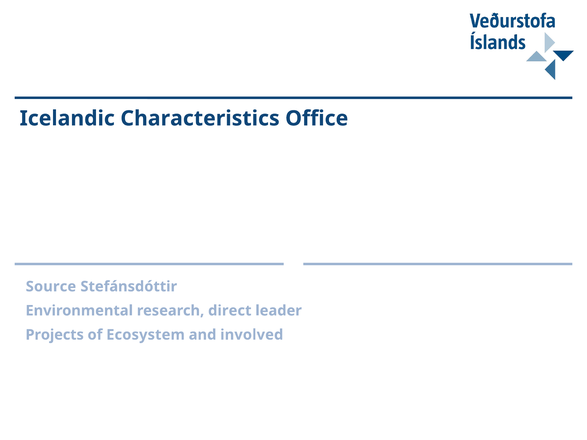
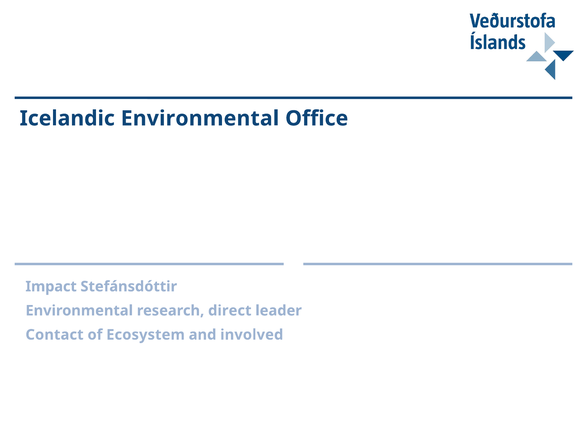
Icelandic Characteristics: Characteristics -> Environmental (200, 119)
Source: Source -> Impact (51, 287)
Projects: Projects -> Contact (55, 335)
